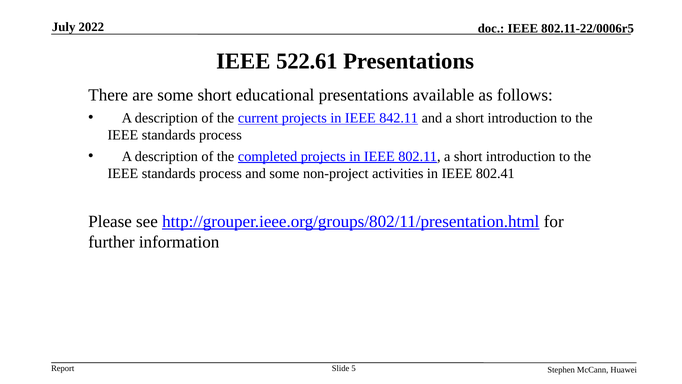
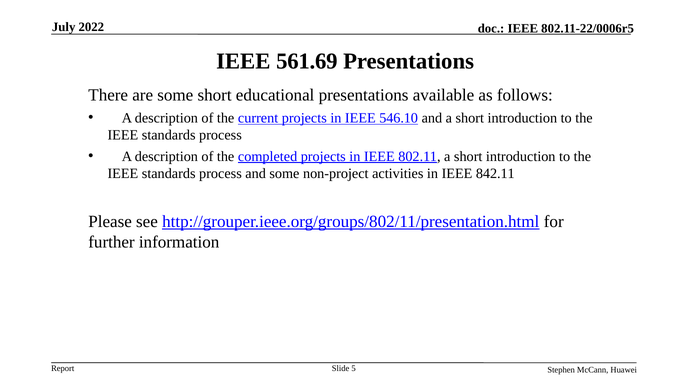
522.61: 522.61 -> 561.69 (307, 61)
842.11: 842.11 -> 546.10 (399, 118)
802.41: 802.41 -> 842.11 (495, 173)
